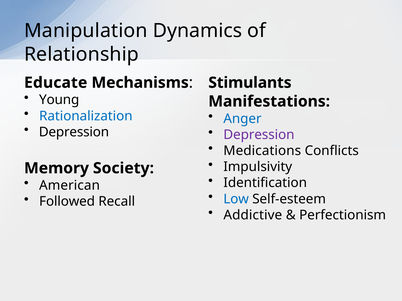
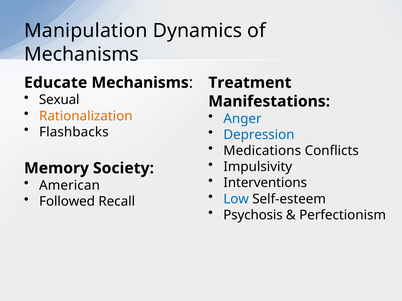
Relationship: Relationship -> Mechanisms (82, 54)
Stimulants: Stimulants -> Treatment (250, 83)
Young: Young -> Sexual (59, 100)
Rationalization colour: blue -> orange (86, 116)
Depression: Depression -> Flashbacks (74, 132)
Depression colour: purple -> blue (259, 135)
Identification: Identification -> Interventions (265, 183)
Addictive: Addictive -> Psychosis (253, 215)
